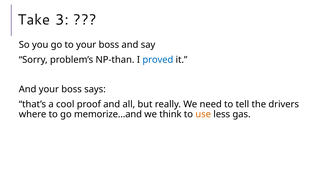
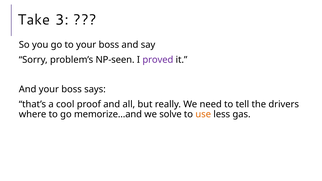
NP-than: NP-than -> NP-seen (115, 60)
proved colour: blue -> purple (158, 60)
think: think -> solve (170, 114)
